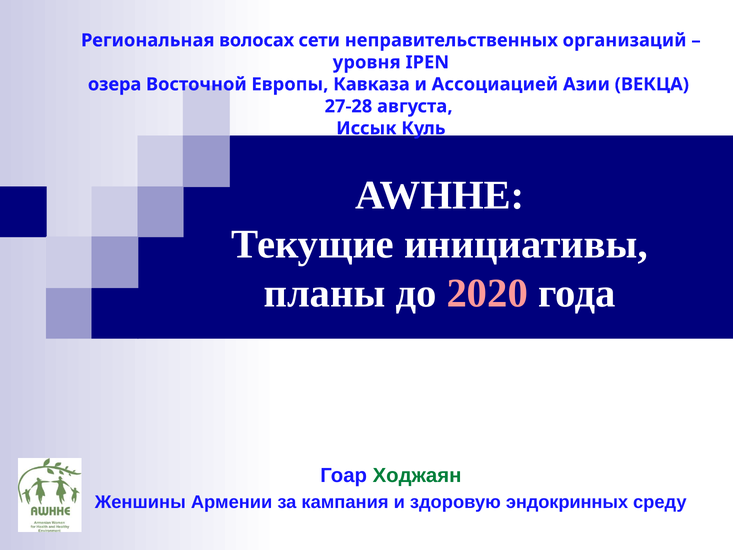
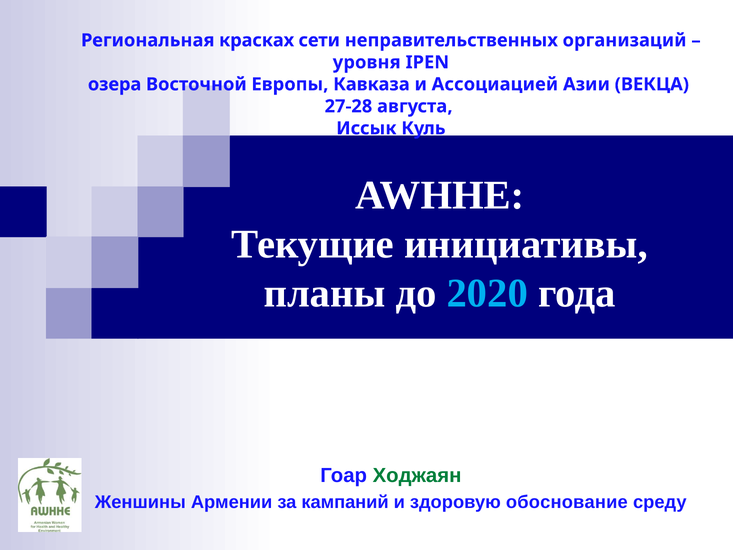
волосах: волосах -> красках (257, 40)
2020 colour: pink -> light blue (487, 293)
кампания: кампания -> кампаний (345, 502)
эндокринных: эндокринных -> обоснование (567, 502)
